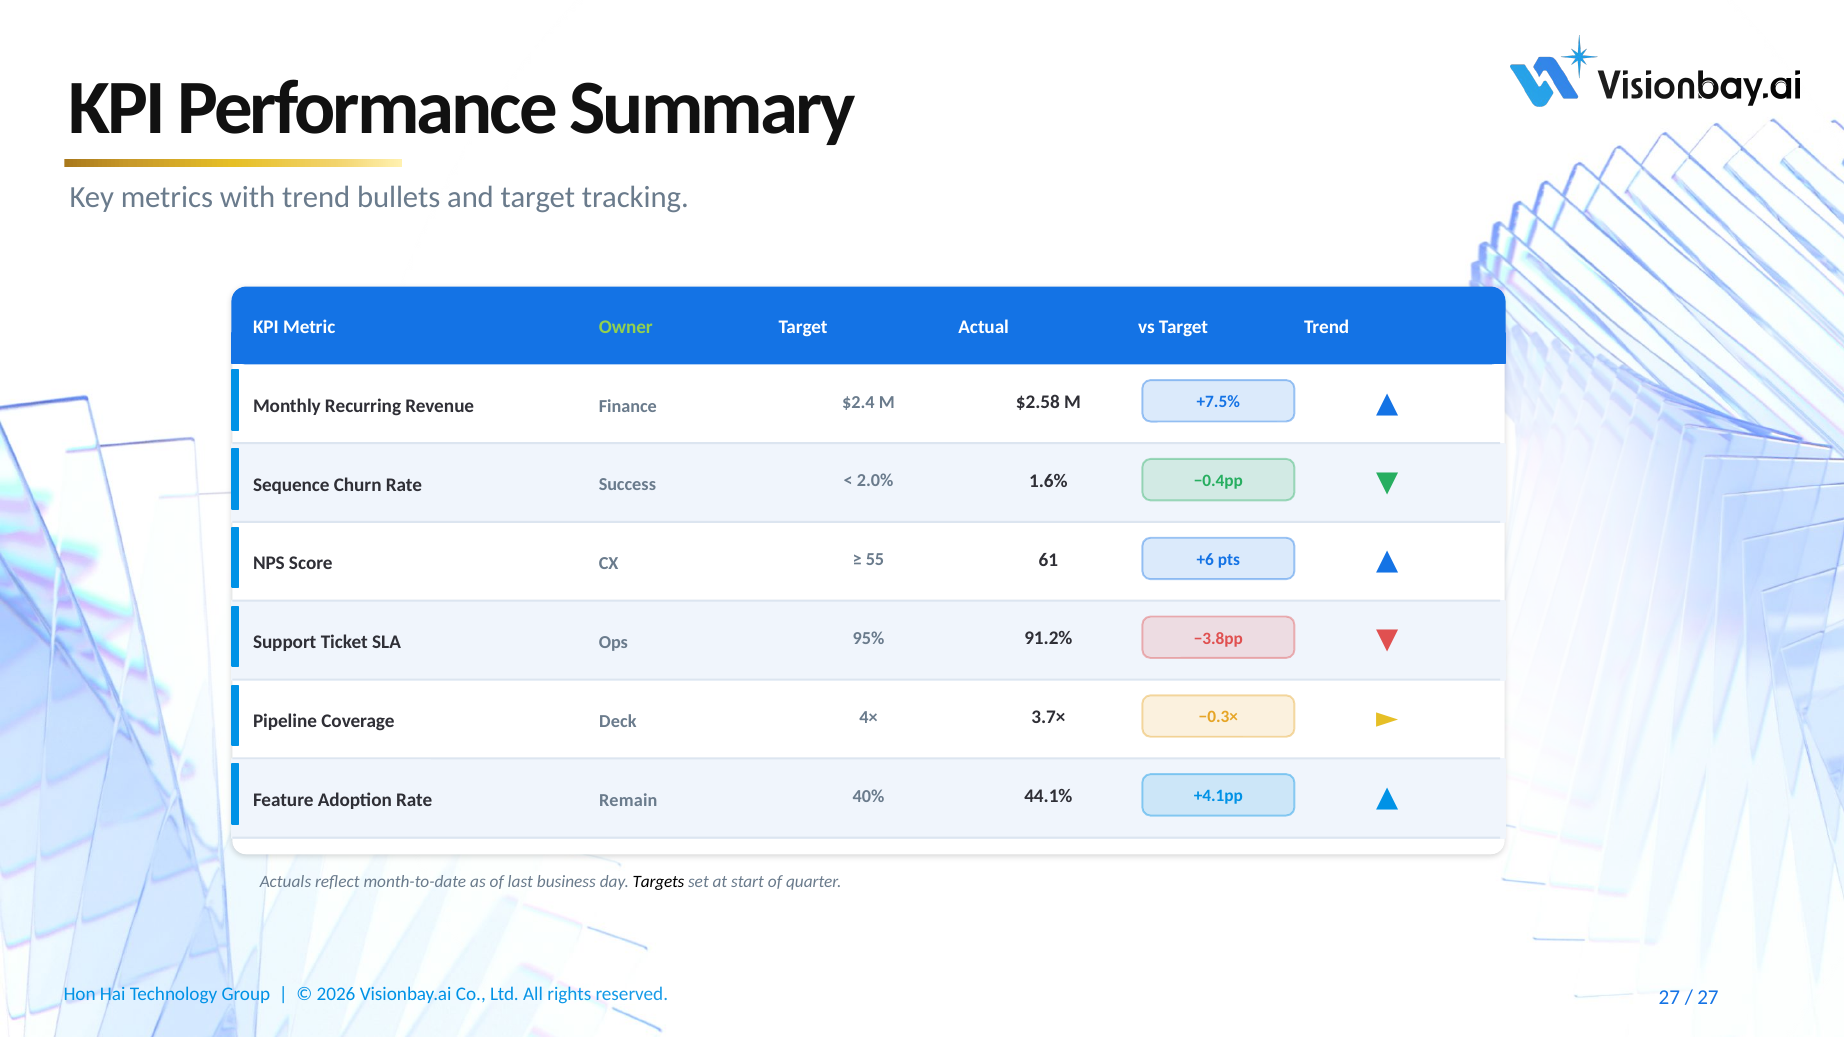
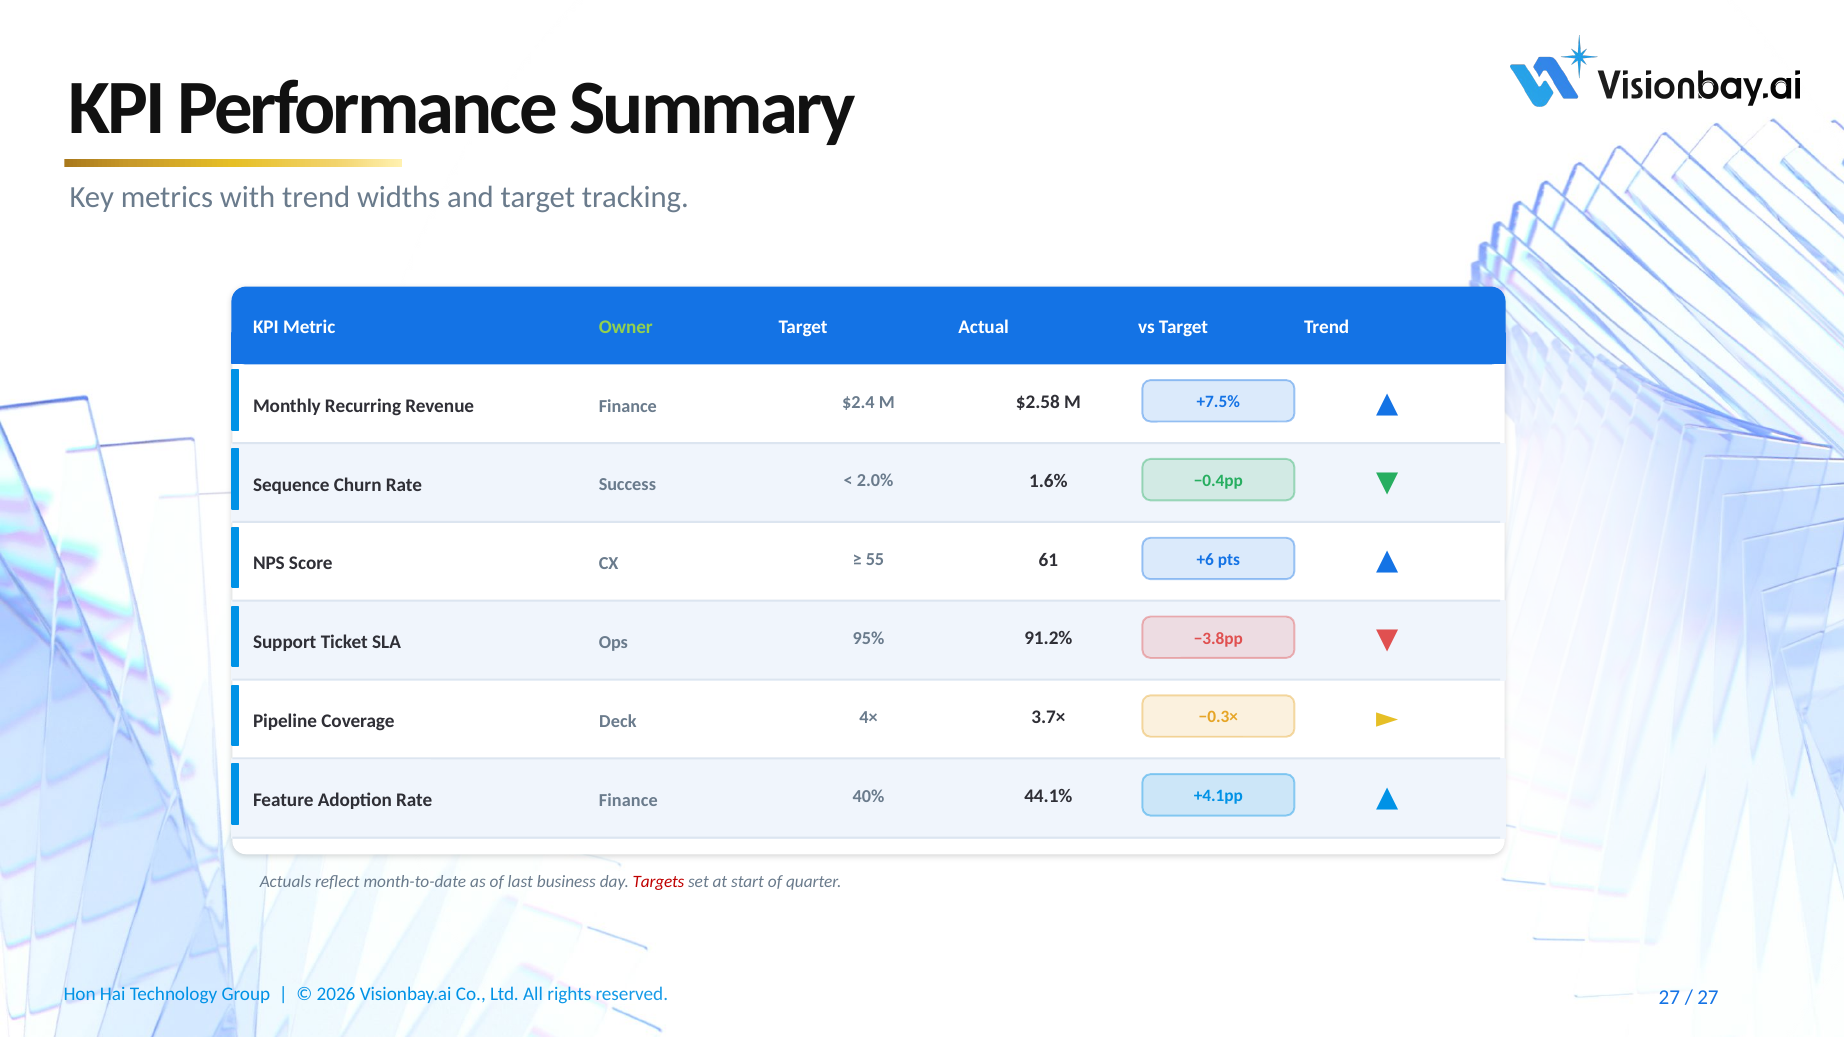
bullets: bullets -> widths (399, 198)
Rate Remain: Remain -> Finance (628, 800)
Targets colour: black -> red (659, 882)
